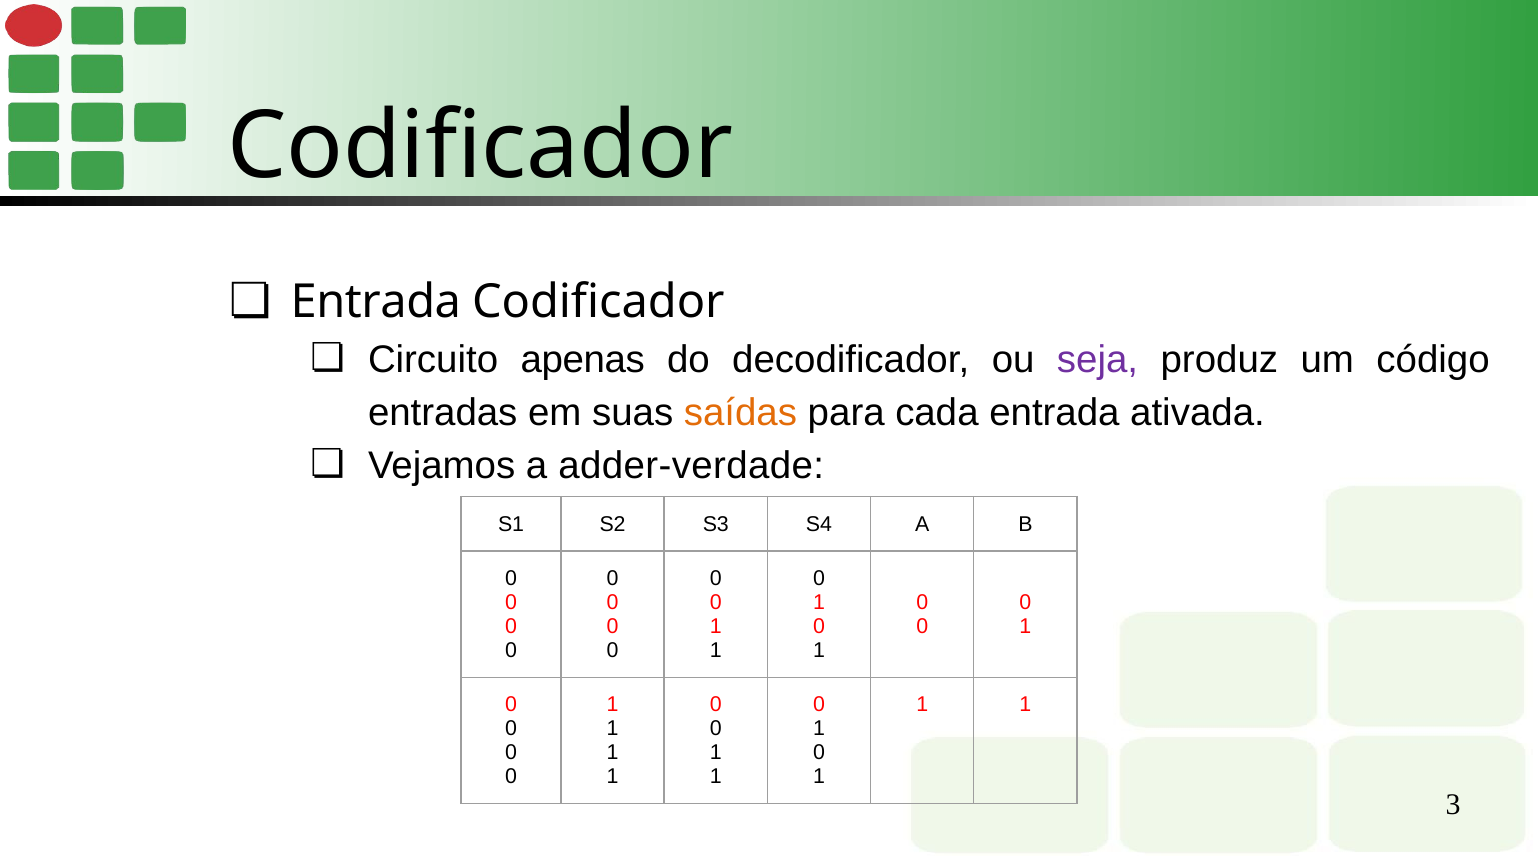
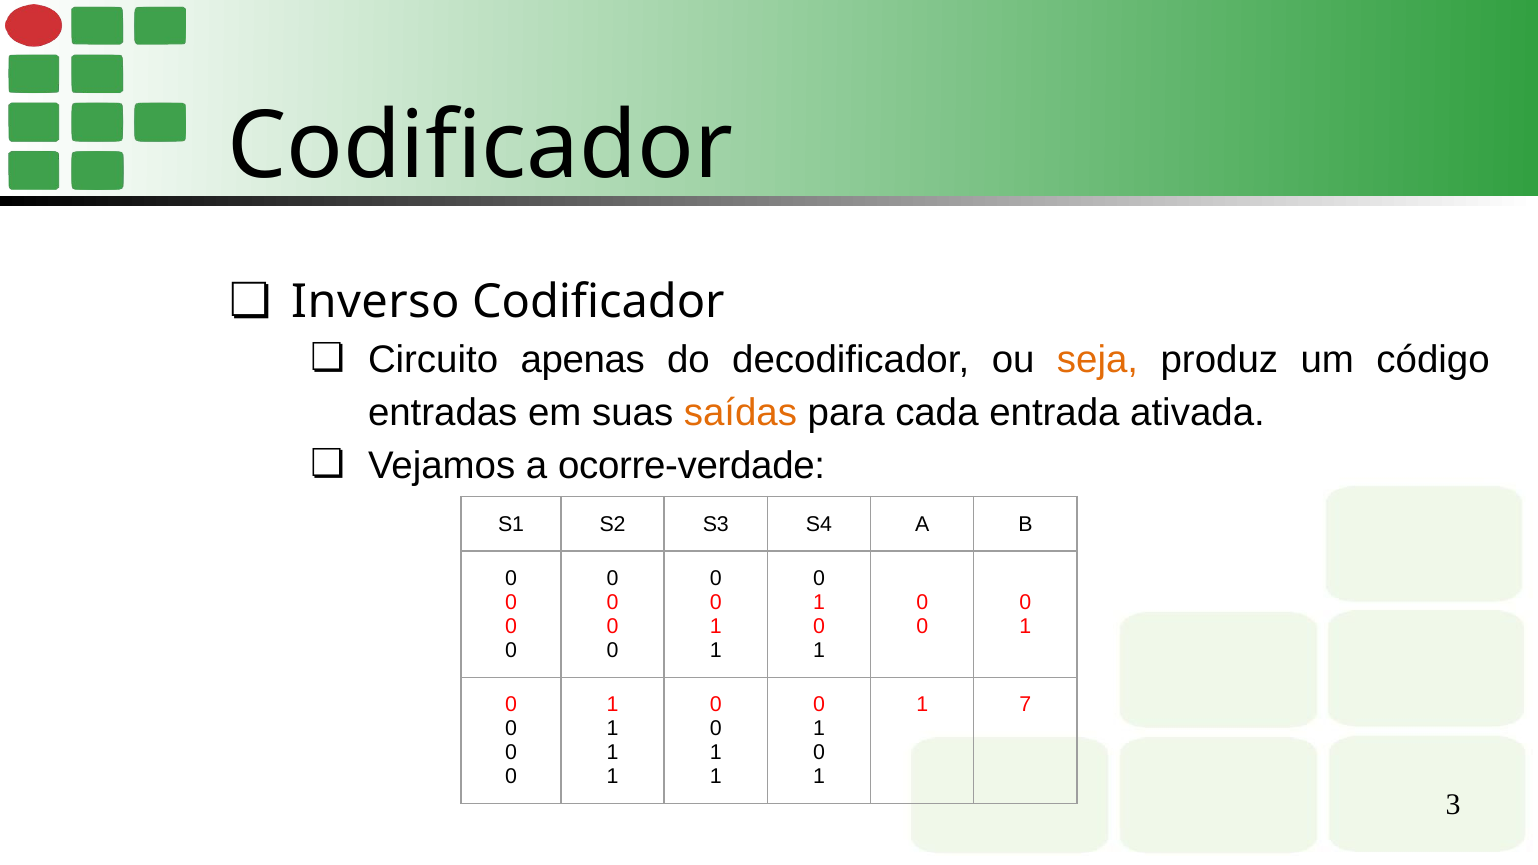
Entrada: Entrada -> Inverso (375, 302)
seja colour: purple -> orange (1097, 360)
adder-verdade: adder-verdade -> ocorre-verdade (692, 466)
1: 1 -> 7 (1025, 705)
